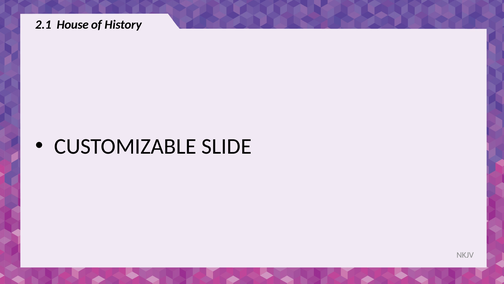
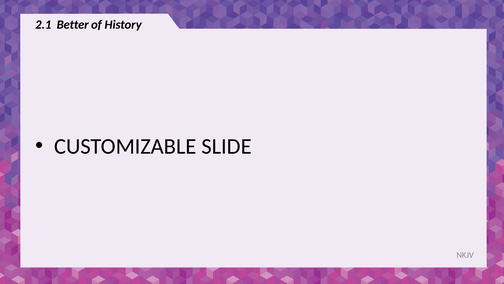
House: House -> Better (73, 25)
